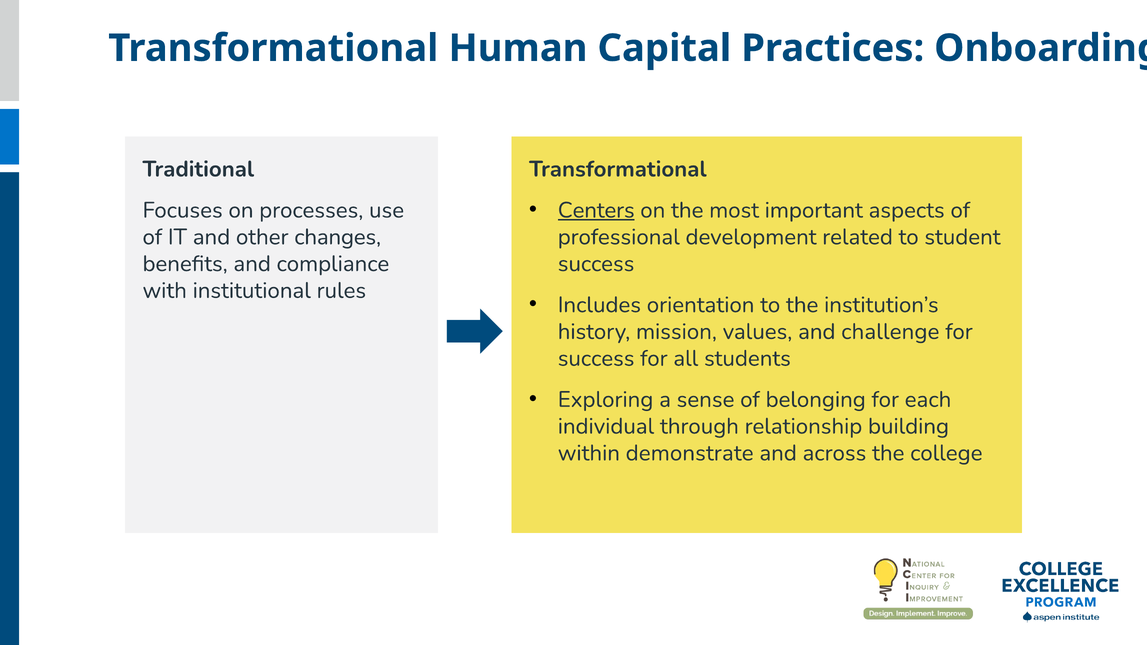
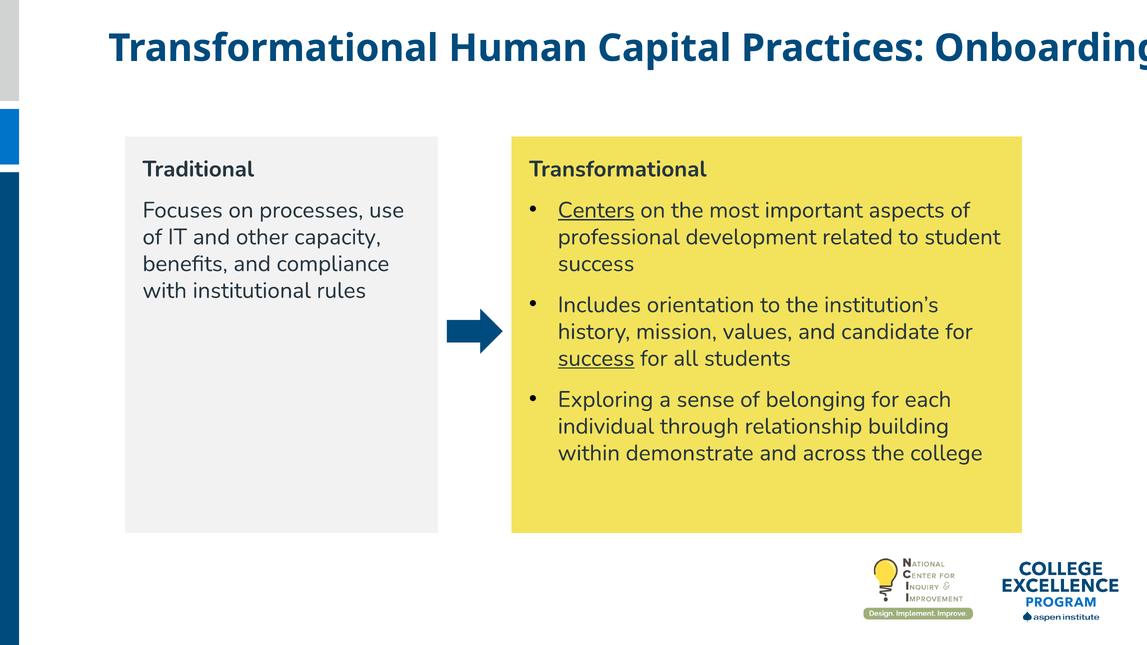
changes: changes -> capacity (338, 237)
challenge: challenge -> candidate (890, 332)
success underline: none -> present (596, 358)
